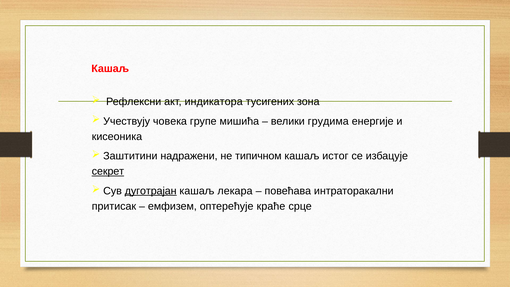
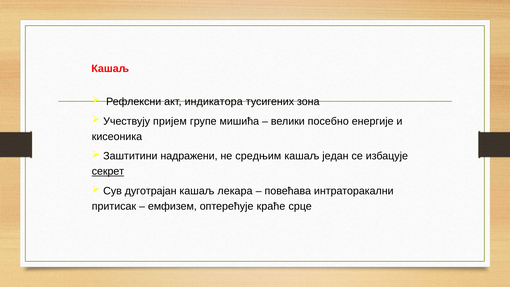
човека: човека -> пријем (170, 121)
грудима: грудима -> посебно (328, 121)
типичном: типичном -> средњим (258, 156)
истог: истог -> један (335, 156)
дуготрајан underline: present -> none (151, 191)
